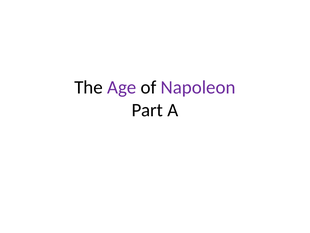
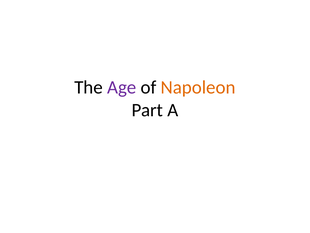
Napoleon colour: purple -> orange (198, 87)
